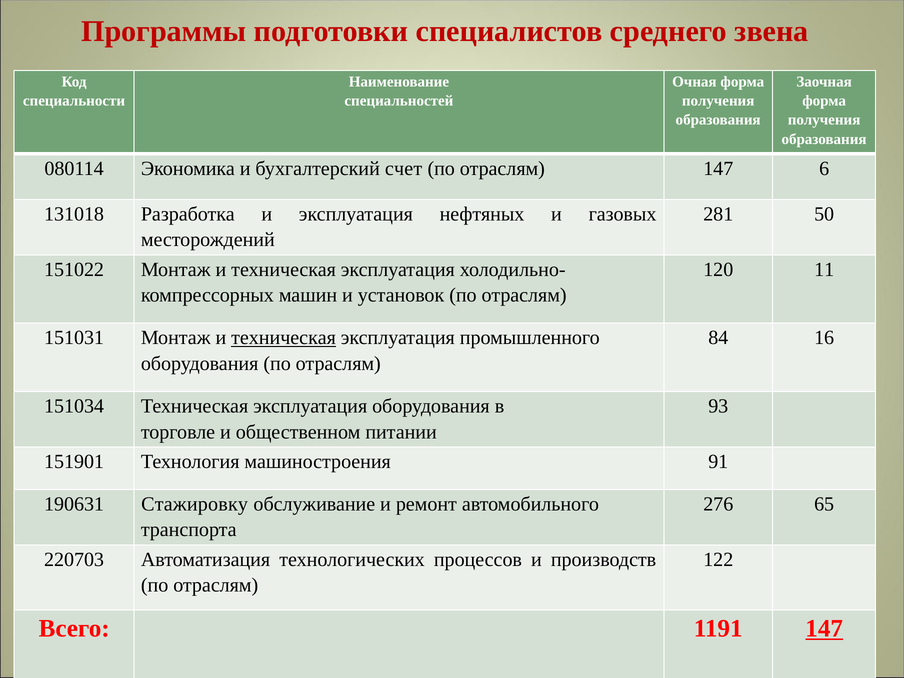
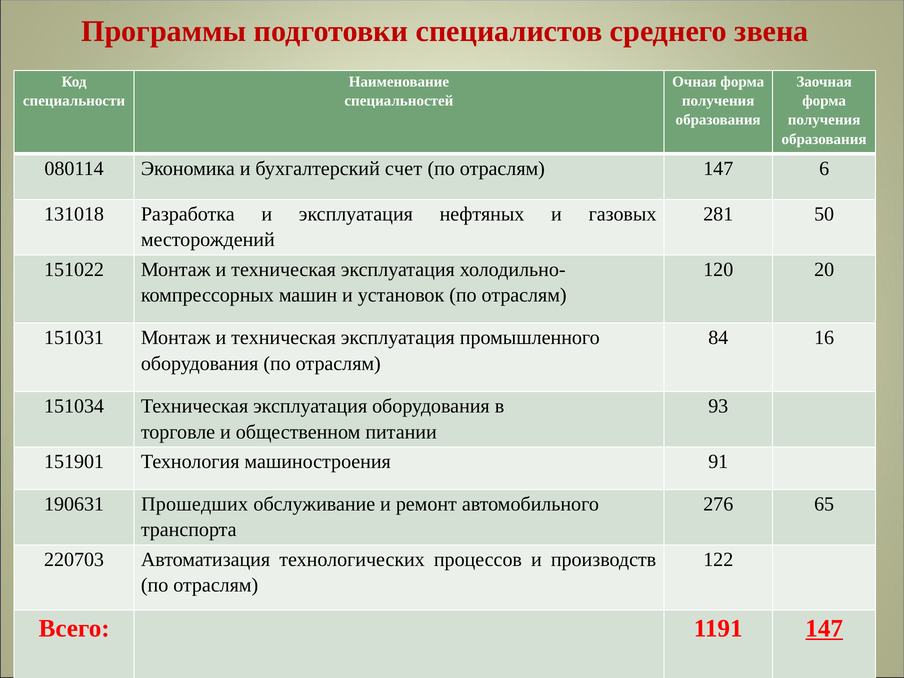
11: 11 -> 20 (824, 269)
техническая underline: present -> none (284, 338)
Стажировку: Стажировку -> Прошедших (195, 504)
